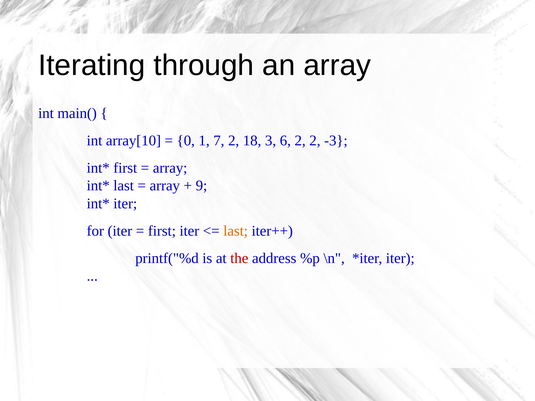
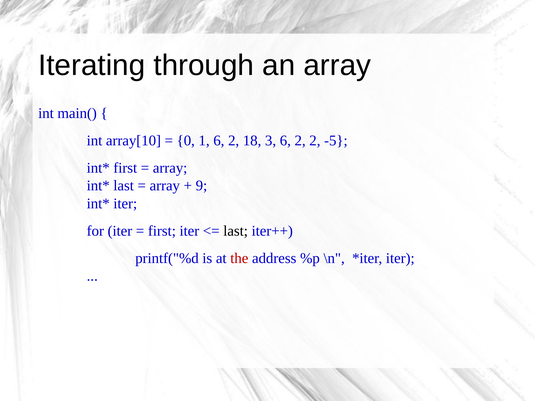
1 7: 7 -> 6 (219, 141)
-3: -3 -> -5 (336, 141)
last colour: orange -> black (236, 231)
